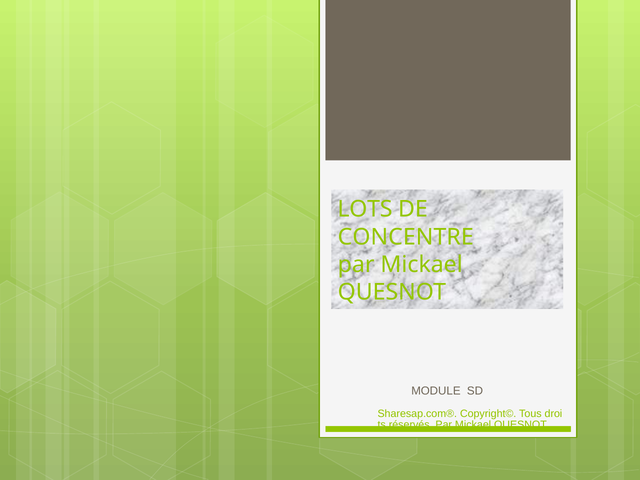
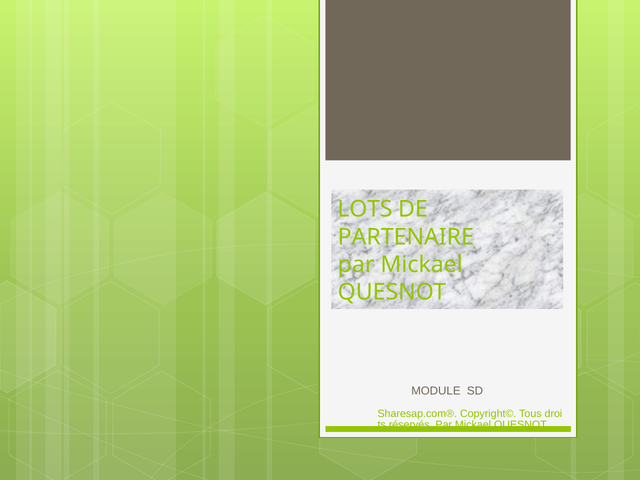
CONCENTRE: CONCENTRE -> PARTENAIRE (406, 237)
